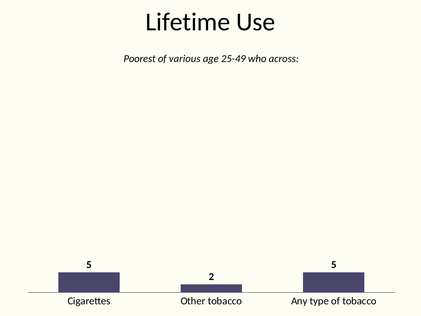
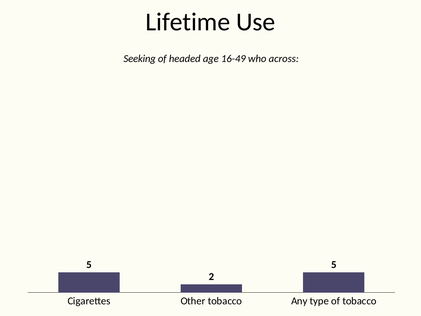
Poorest: Poorest -> Seeking (140, 59)
various: various -> headed (185, 59)
25-49: 25-49 -> 16-49 (233, 59)
